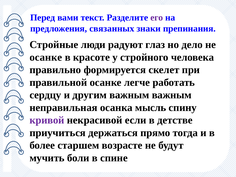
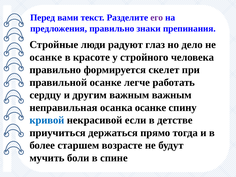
предложения связанных: связанных -> правильно (112, 29)
осанка мысль: мысль -> осанке (151, 108)
кривой colour: purple -> blue (47, 120)
